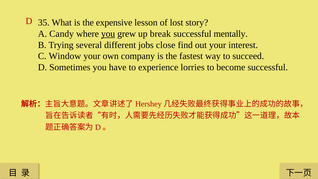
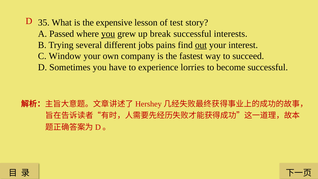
lost: lost -> test (176, 23)
Candy: Candy -> Passed (62, 34)
mentally: mentally -> interests (231, 34)
close: close -> pains (166, 45)
out underline: none -> present (201, 45)
